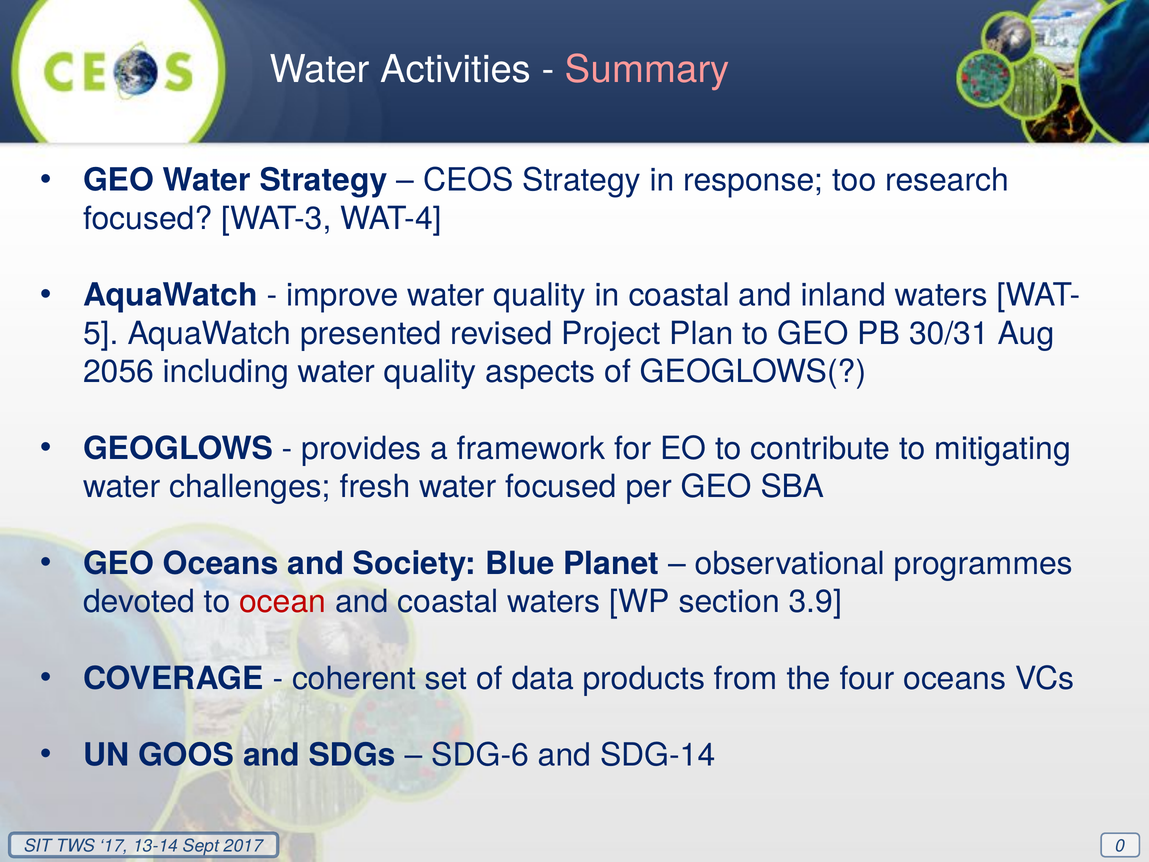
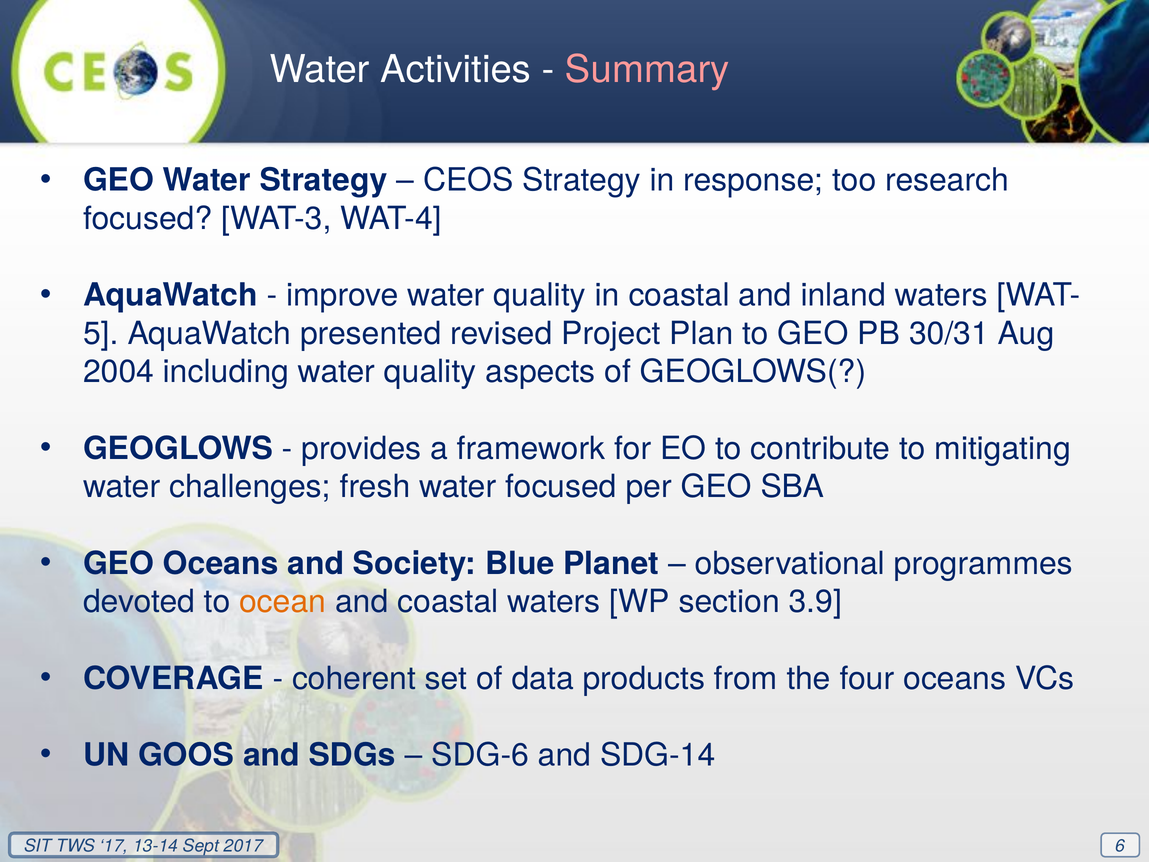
2056: 2056 -> 2004 (119, 372)
ocean colour: red -> orange (283, 602)
0: 0 -> 6 (1120, 846)
